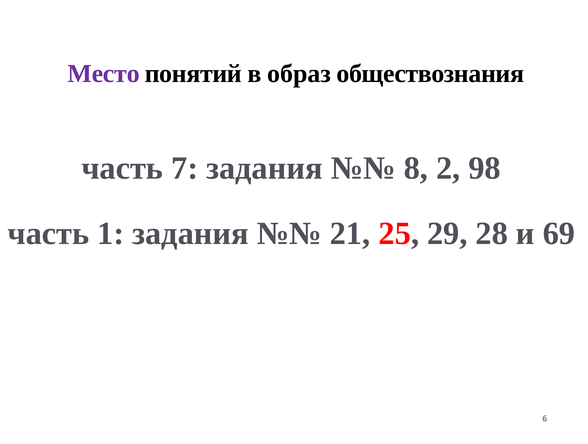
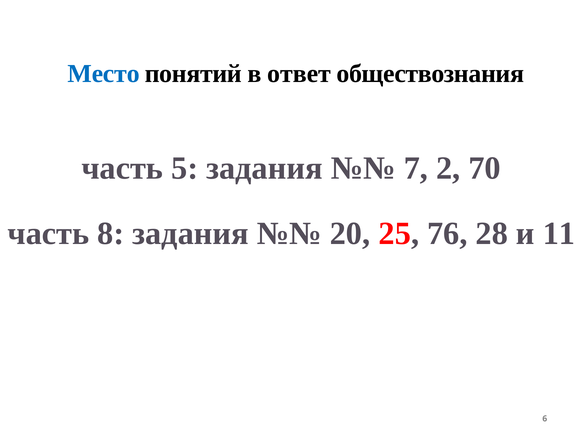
Место colour: purple -> blue (104, 74)
образ: образ -> ответ (299, 74)
7: 7 -> 5 (185, 168)
8: 8 -> 7 (416, 168)
98: 98 -> 70 (485, 168)
1: 1 -> 8 (111, 234)
21: 21 -> 20 (350, 234)
29: 29 -> 76 (447, 234)
69: 69 -> 11 (559, 234)
